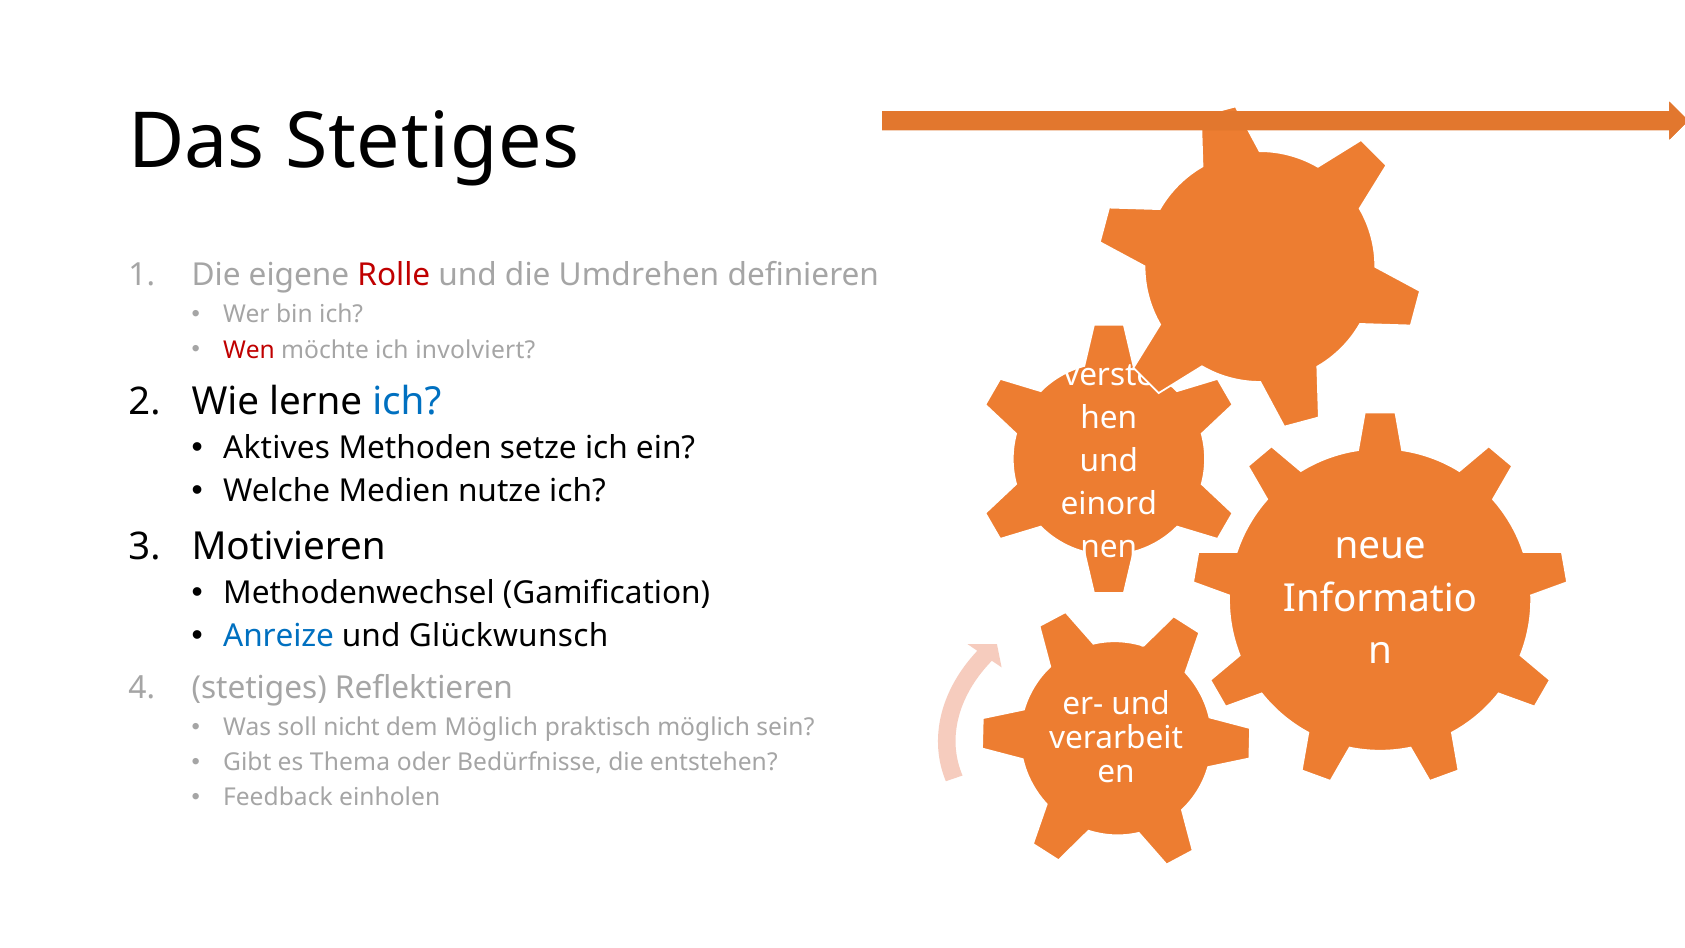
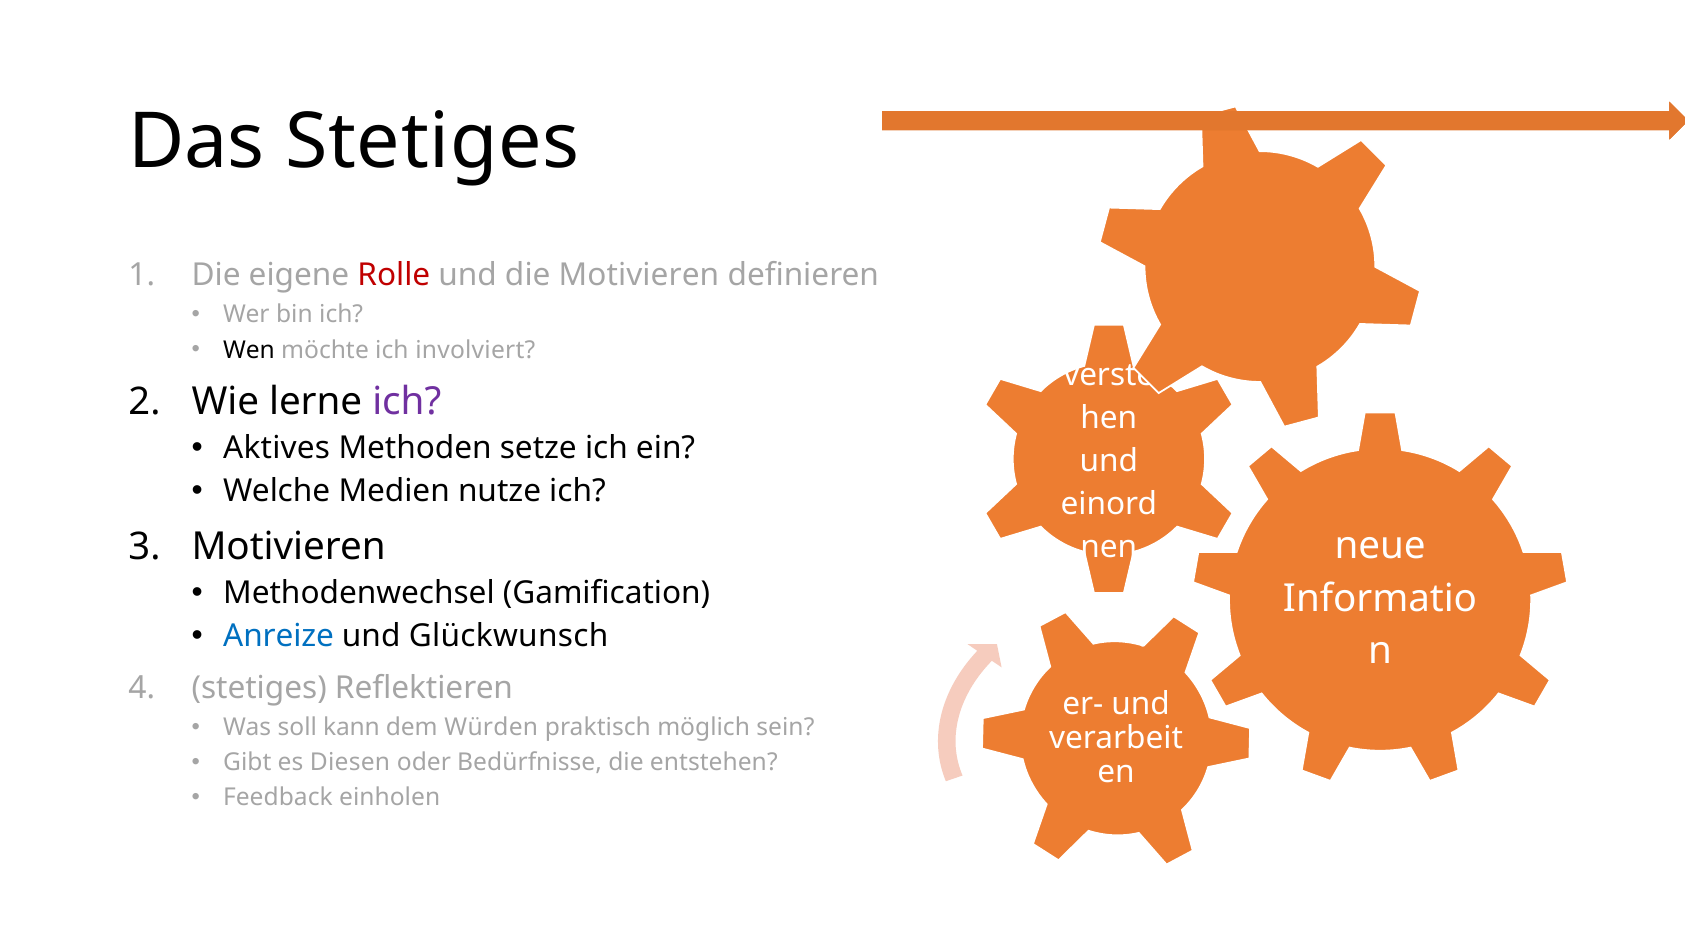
die Umdrehen: Umdrehen -> Motivieren (639, 276)
Wen colour: red -> black (249, 350)
ich colour: blue -> purple (407, 402)
nicht: nicht -> kann (352, 727)
dem Möglich: Möglich -> Würden (491, 727)
Thema: Thema -> Diesen (350, 762)
